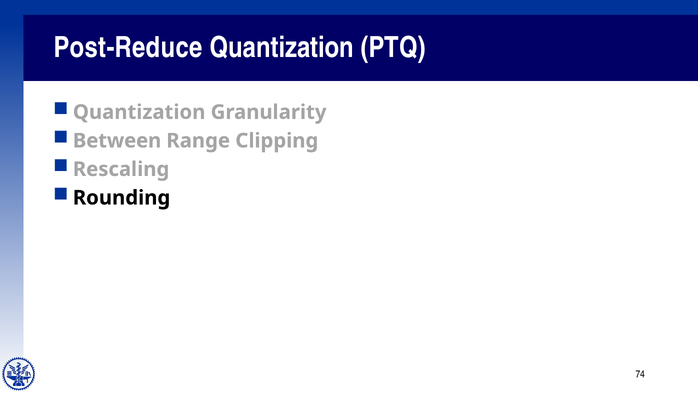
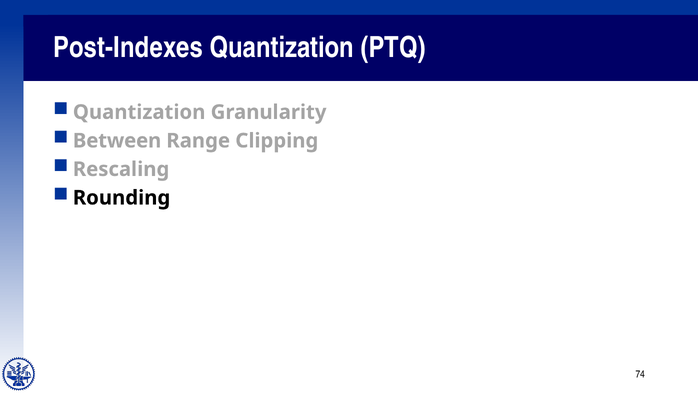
Post-Reduce: Post-Reduce -> Post-Indexes (128, 48)
